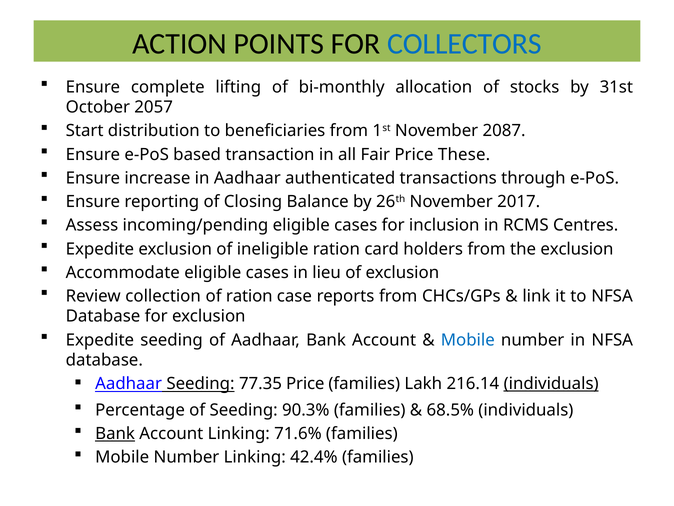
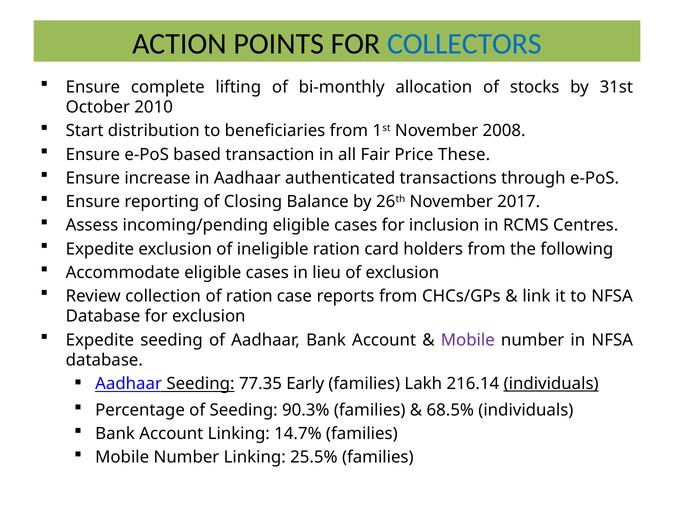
2057: 2057 -> 2010 (154, 107)
2087: 2087 -> 2008 (504, 131)
the exclusion: exclusion -> following (577, 249)
Mobile colour: blue -> purple (468, 340)
77.35 Price: Price -> Early (305, 384)
Bank underline: present -> none (115, 433)
71.6%: 71.6% -> 14.7% (298, 433)
42.4%: 42.4% -> 25.5% (314, 457)
